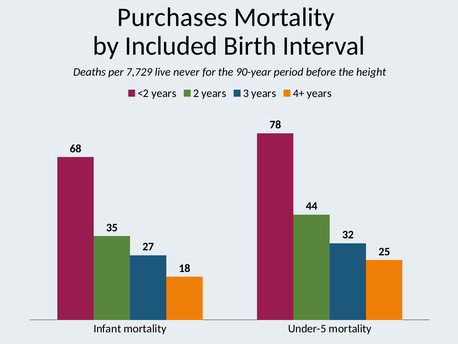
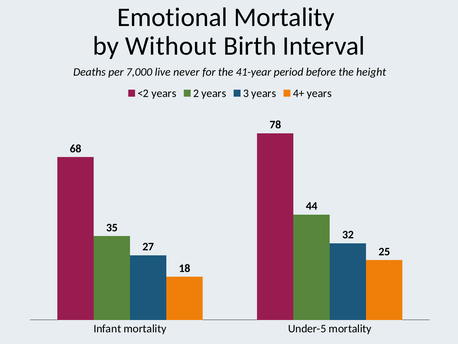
Purchases: Purchases -> Emotional (172, 17)
Included: Included -> Without (171, 46)
7,729: 7,729 -> 7,000 (139, 72)
90-year: 90-year -> 41-year (254, 72)
